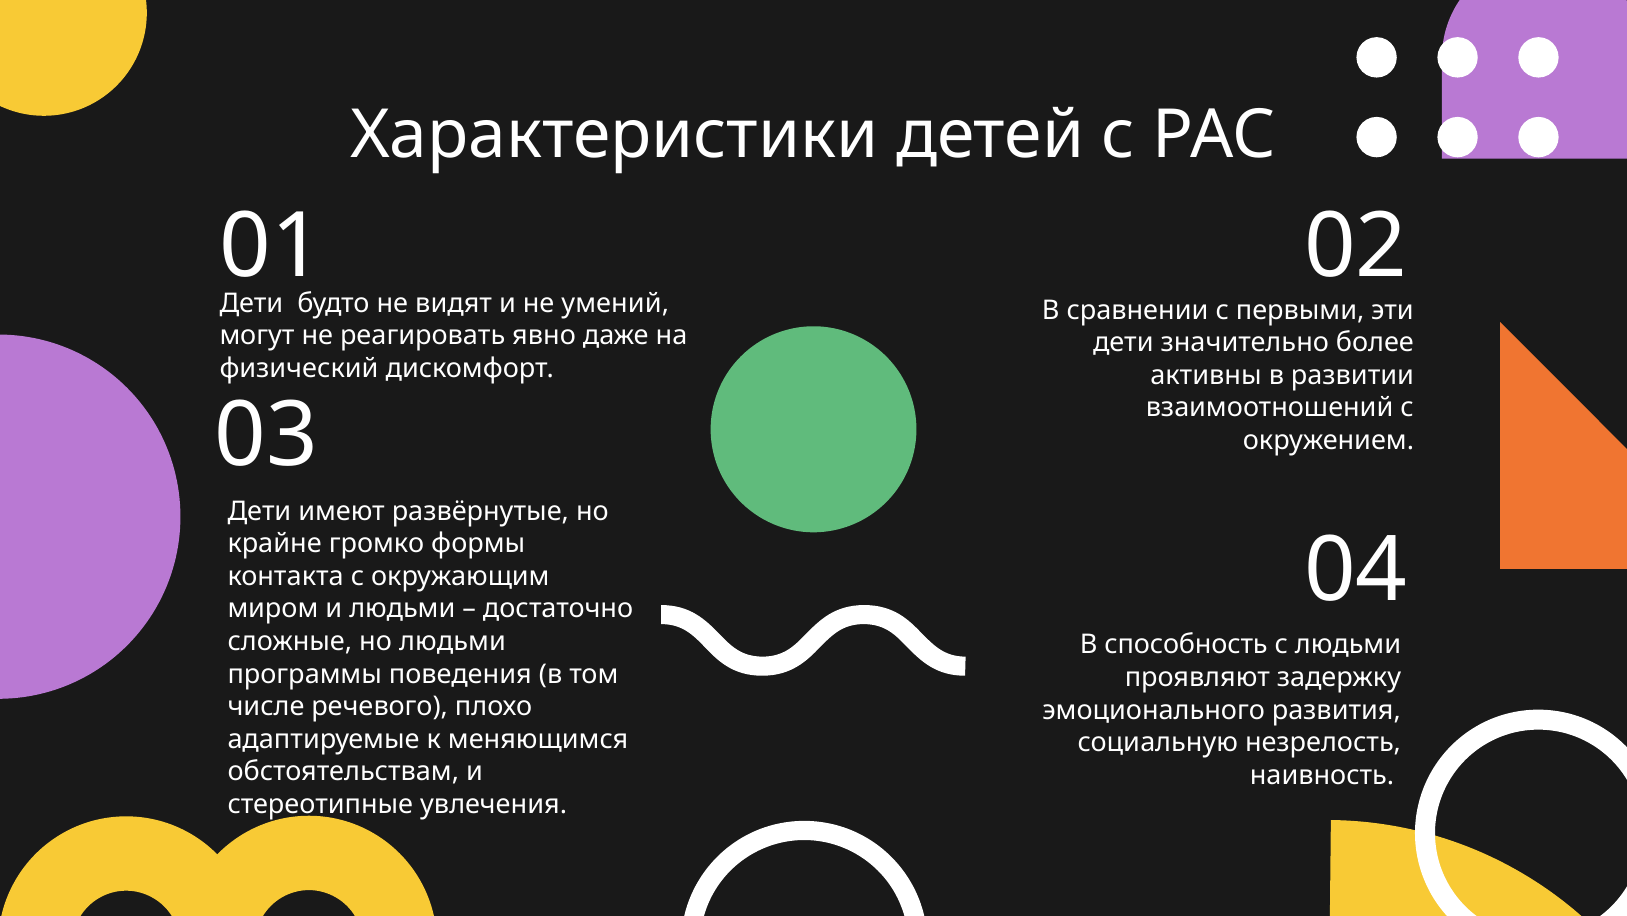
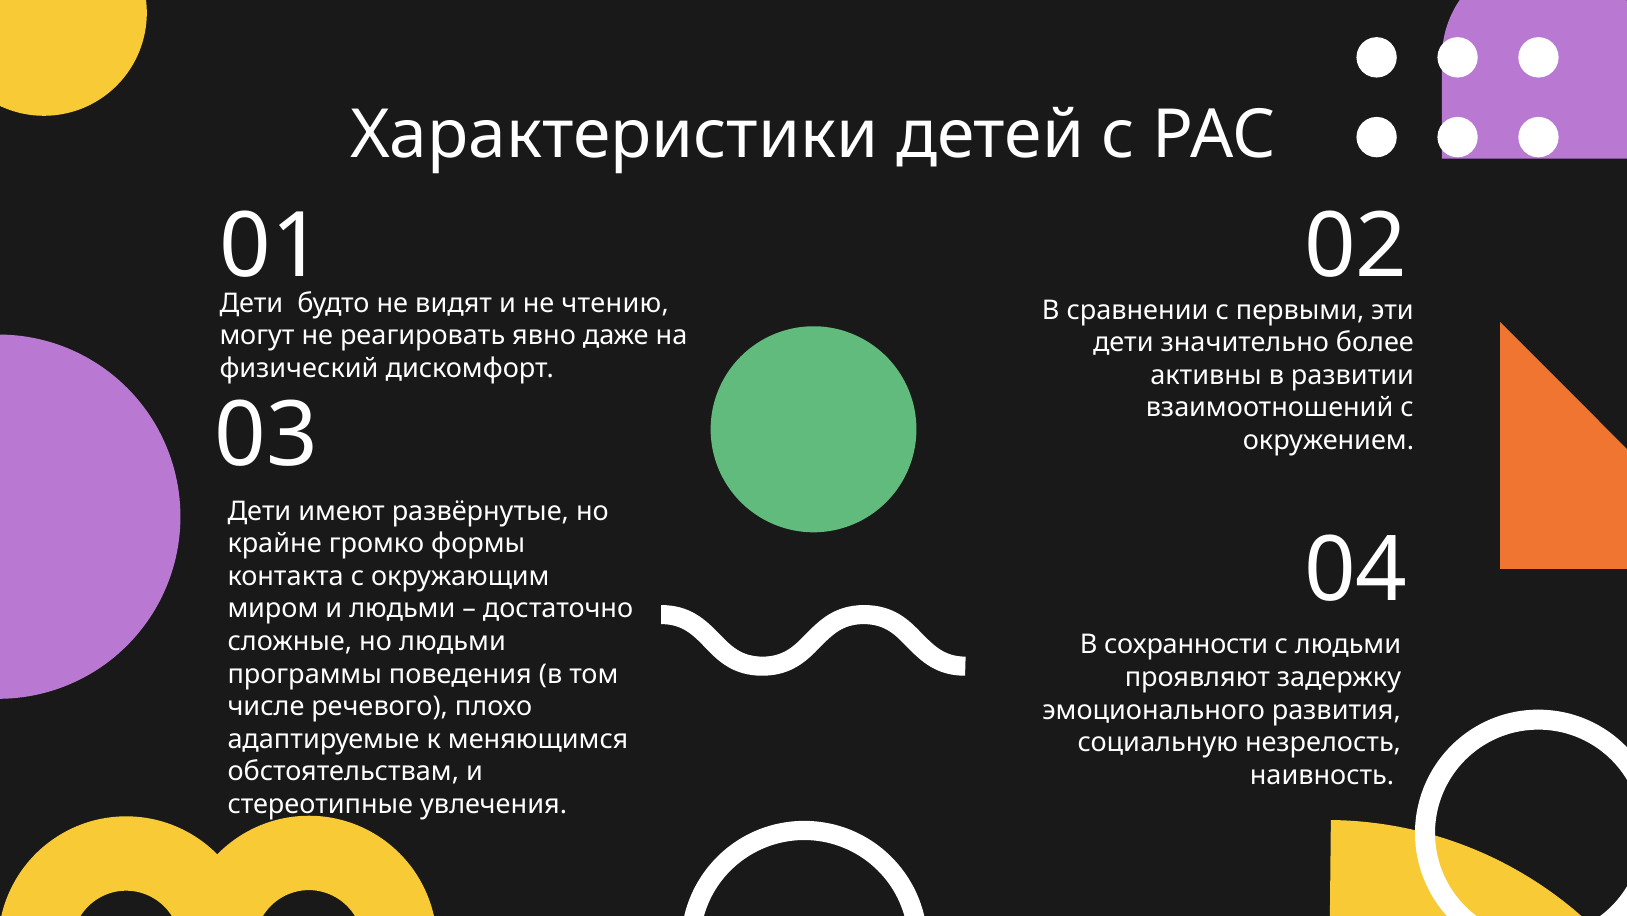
умений: умений -> чтению (615, 303)
способность: способность -> сохранности (1186, 644)
